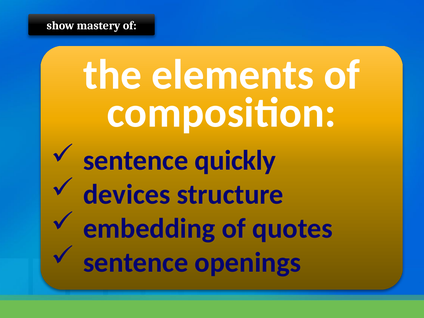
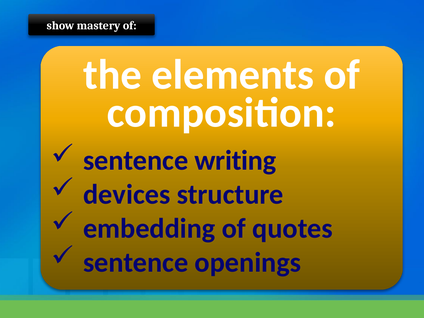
quickly: quickly -> writing (235, 161)
